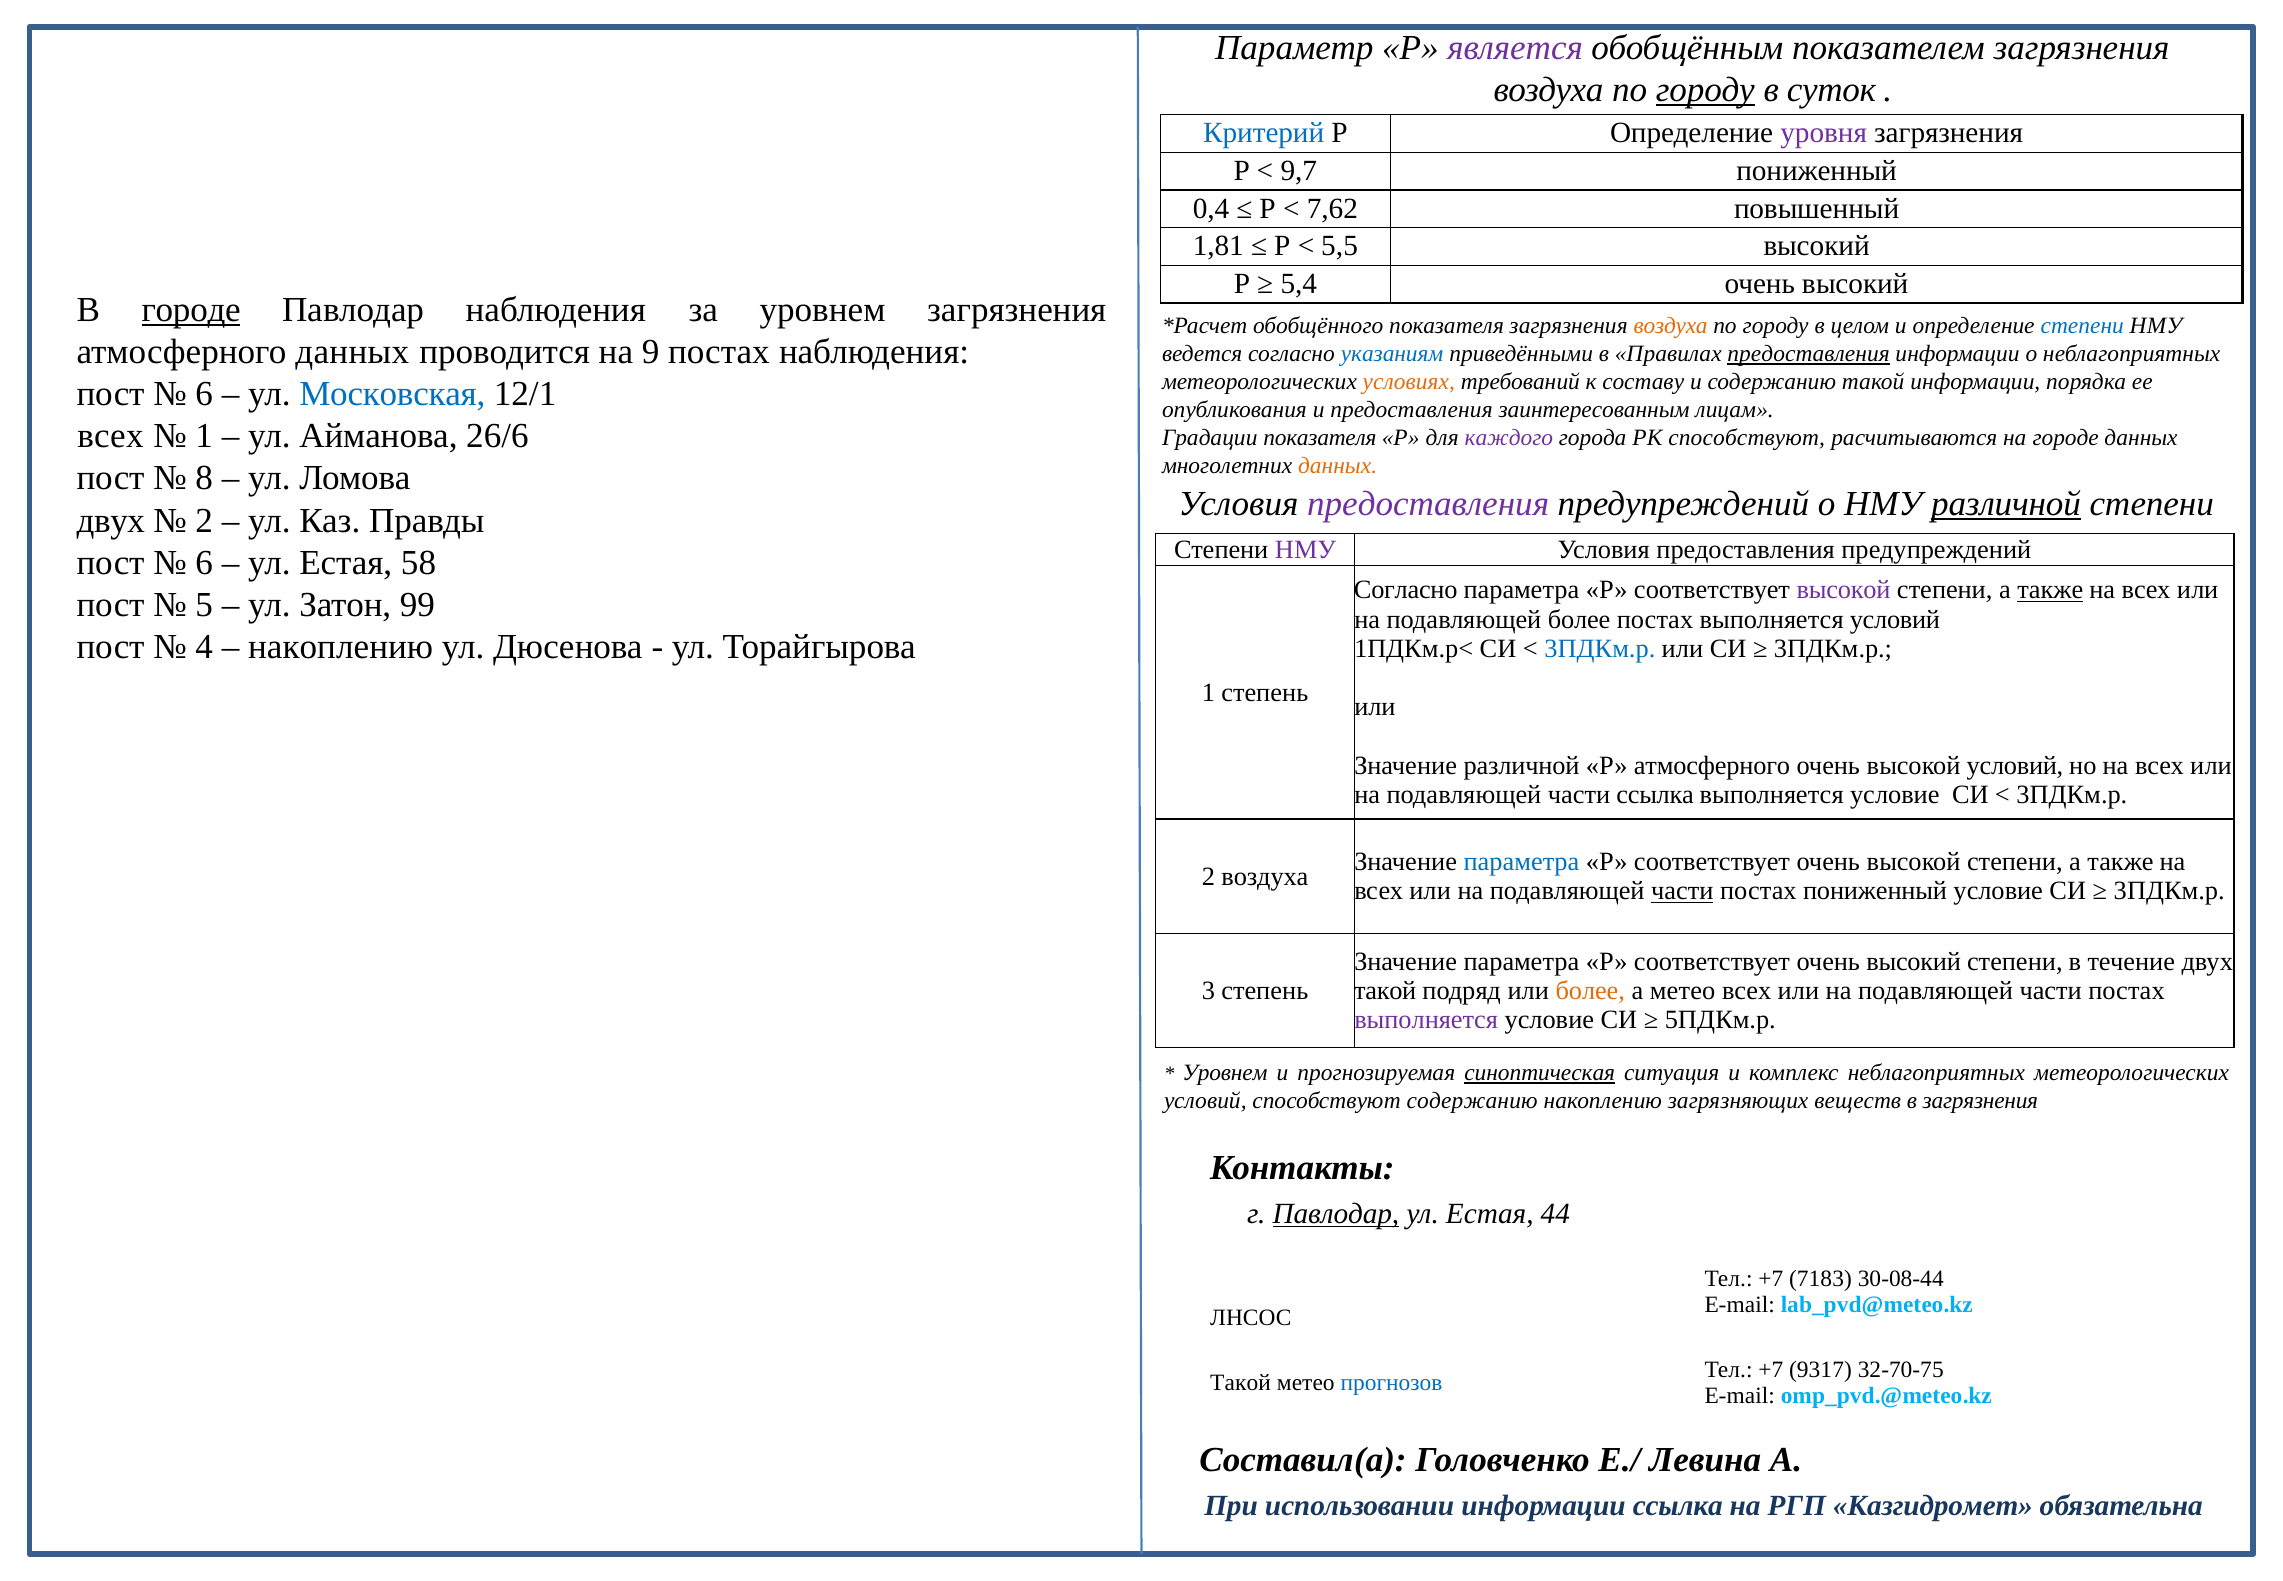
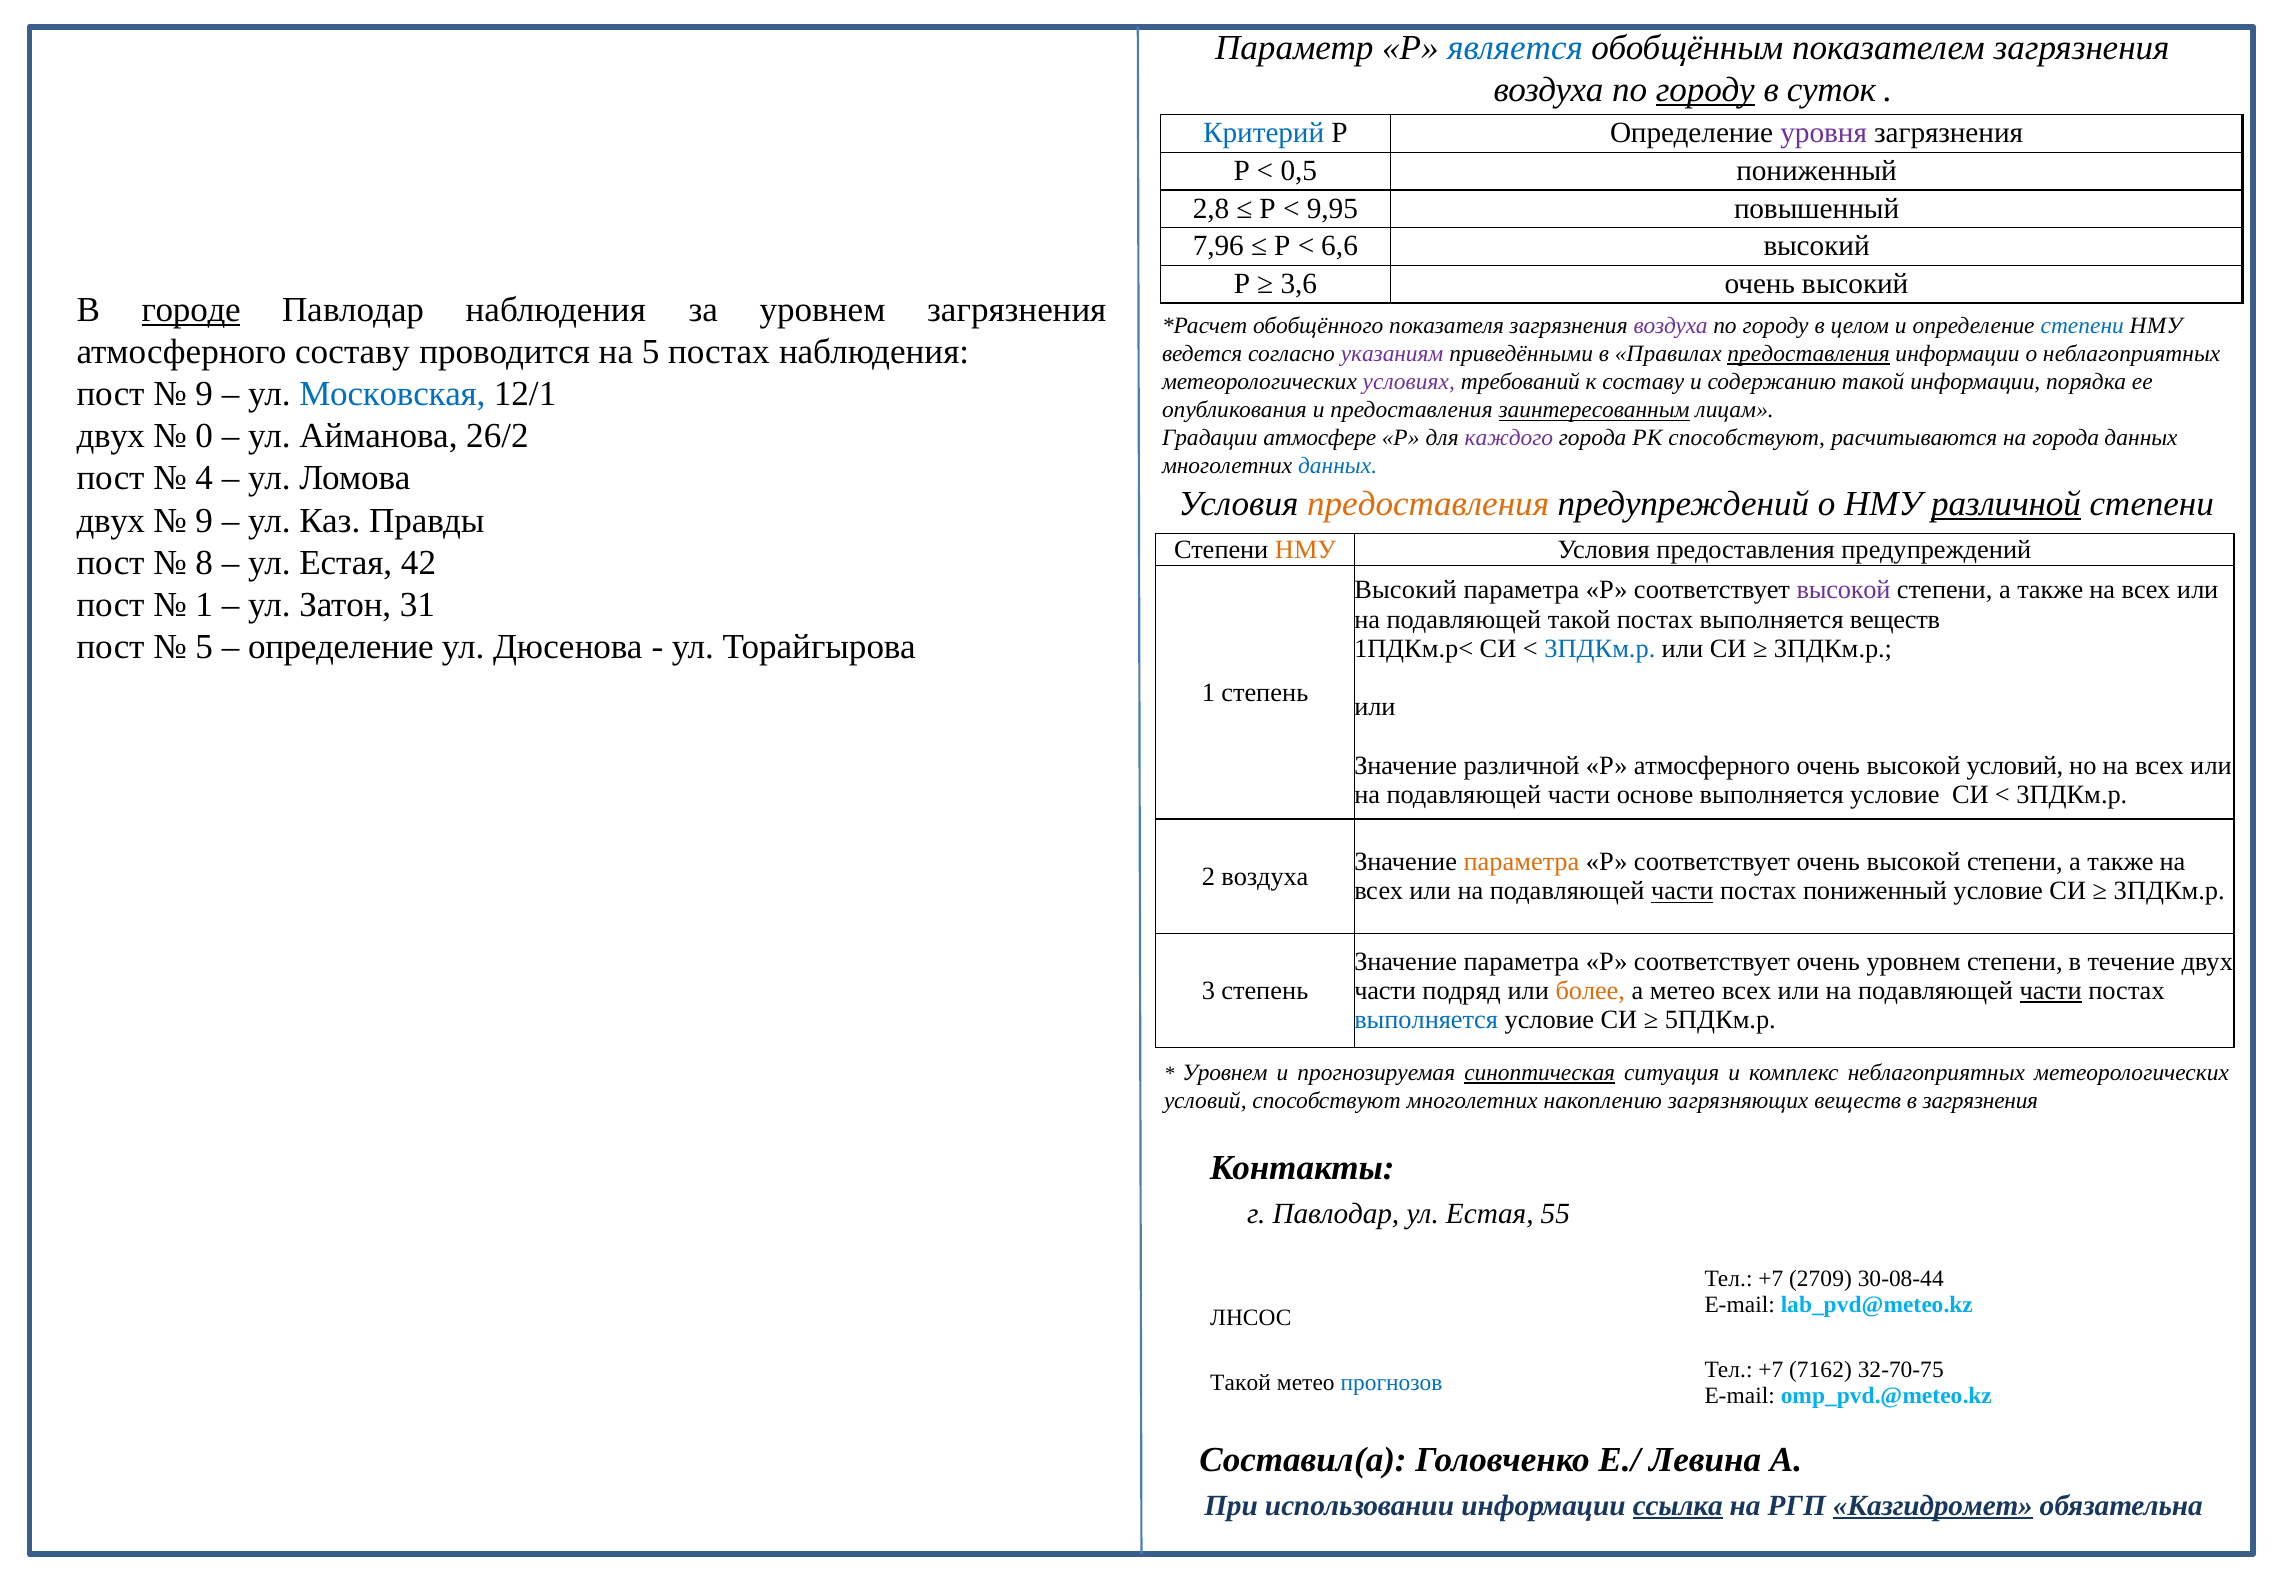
является colour: purple -> blue (1515, 48)
9,7: 9,7 -> 0,5 (1299, 171)
0,4: 0,4 -> 2,8 (1211, 209)
7,62: 7,62 -> 9,95 (1332, 209)
1,81: 1,81 -> 7,96 (1218, 246)
5,5: 5,5 -> 6,6 (1340, 246)
5,4: 5,4 -> 3,6 (1299, 284)
воздуха colour: orange -> purple (1671, 326)
атмосферного данных: данных -> составу (352, 352)
на 9: 9 -> 5 (651, 352)
указаниям colour: blue -> purple (1392, 354)
условиях colour: orange -> purple (1409, 382)
6: 6 -> 9 (204, 394)
заинтересованным underline: none -> present (1594, 410)
всех: всех -> двух (111, 436)
1: 1 -> 0 (204, 436)
26/6: 26/6 -> 26/2 (497, 436)
Градации показателя: показателя -> атмосфере (1320, 438)
на городе: городе -> города (2066, 438)
данных colour: orange -> blue (1338, 466)
8: 8 -> 4 (204, 478)
предоставления colour: purple -> orange (1428, 503)
2: 2 -> 9 (204, 520)
НМУ colour: purple -> orange (1306, 549)
6: 6 -> 8 (204, 562)
58: 58 -> 42 (419, 562)
Согласно: Согласно -> Высокий (1406, 590)
также underline: present -> none (2050, 590)
5: 5 -> 1 (204, 605)
99: 99 -> 31 (417, 605)
подавляющей более: более -> такой (1579, 619)
выполняется условий: условий -> веществ (1895, 619)
4: 4 -> 5 (204, 647)
накоплению: накоплению -> определение (341, 647)
части ссылка: ссылка -> основе (1655, 794)
параметра colour: blue -> orange (1521, 862)
соответствует очень высокий: высокий -> уровнем (1914, 961)
такой: такой -> части (1385, 990)
части underline: none -> present (2051, 990)
выполняется colour: purple -> blue (1426, 1020)
способствуют содержанию: содержанию -> многолетних (1472, 1101)
Павлодар underline: present -> none (1336, 1214)
44: 44 -> 55 (1555, 1214)
7183: 7183 -> 2709 (1820, 1278)
9317: 9317 -> 7162 (1820, 1369)
ссылка underline: none -> present (1678, 1505)
Казгидромет underline: none -> present (1933, 1505)
